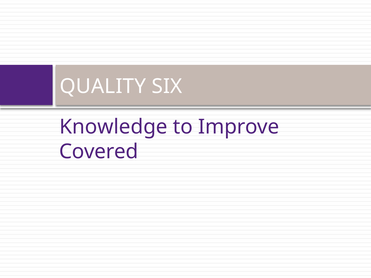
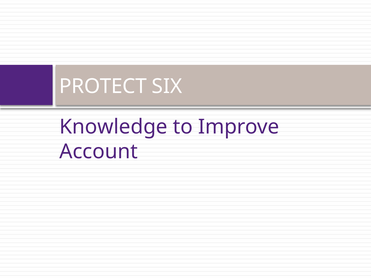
QUALITY: QUALITY -> PROTECT (103, 86)
Covered: Covered -> Account (99, 152)
